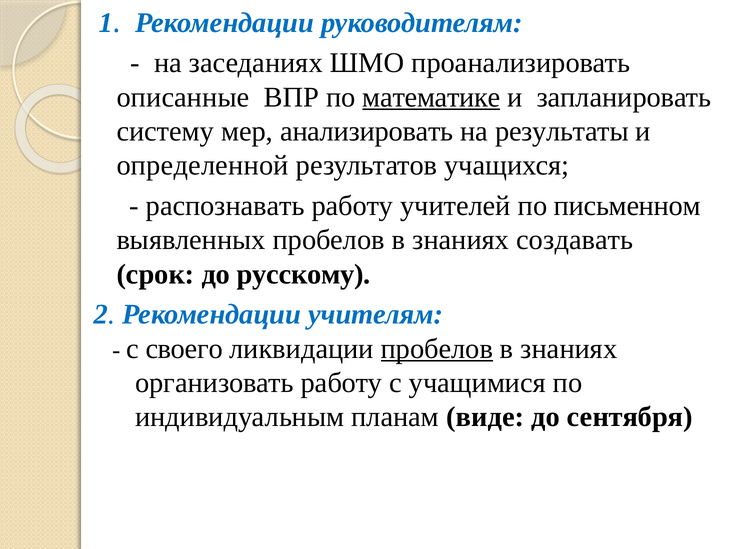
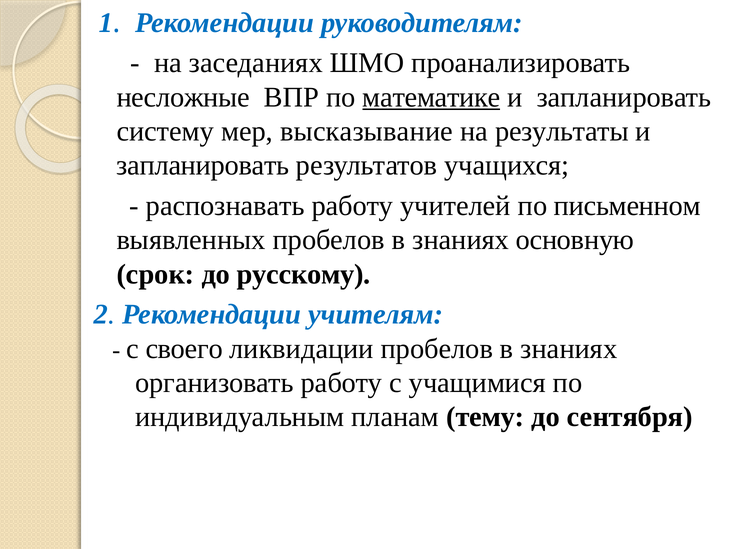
описанные: описанные -> несложные (183, 97)
анализировать: анализировать -> высказывание (367, 131)
определенной: определенной -> запланировать (203, 166)
создавать: создавать -> основную (575, 240)
пробелов underline: present -> none (437, 349)
виде: виде -> тему (485, 417)
